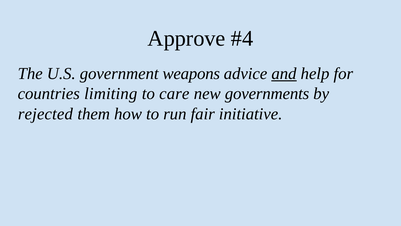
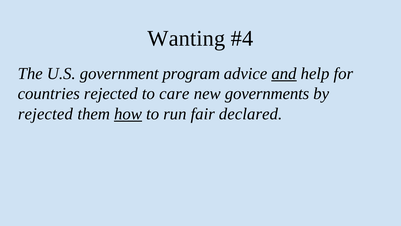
Approve: Approve -> Wanting (186, 38)
weapons: weapons -> program (191, 74)
countries limiting: limiting -> rejected (111, 94)
how underline: none -> present (128, 114)
initiative: initiative -> declared (251, 114)
